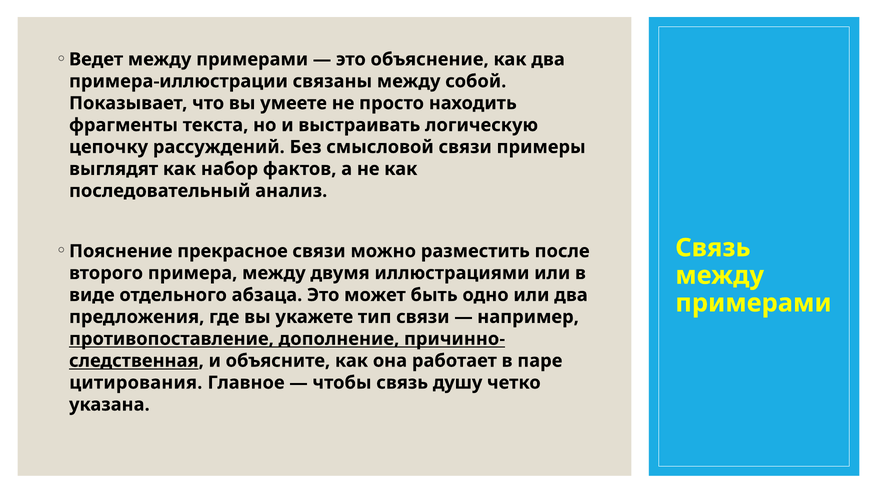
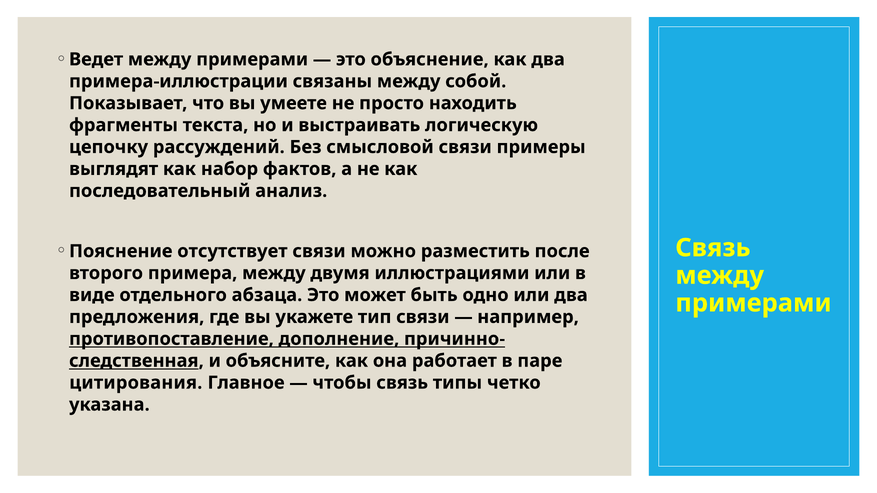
прекрасное: прекрасное -> отсутствует (232, 251)
душу: душу -> типы (457, 383)
